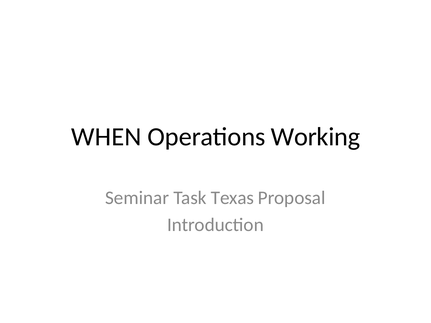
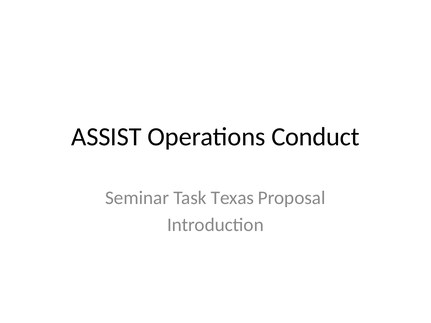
WHEN: WHEN -> ASSIST (106, 137)
Working: Working -> Conduct (315, 137)
